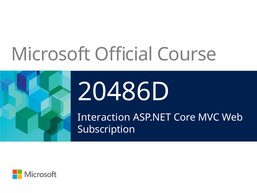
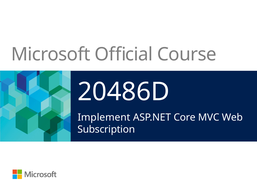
Interaction: Interaction -> Implement (104, 117)
